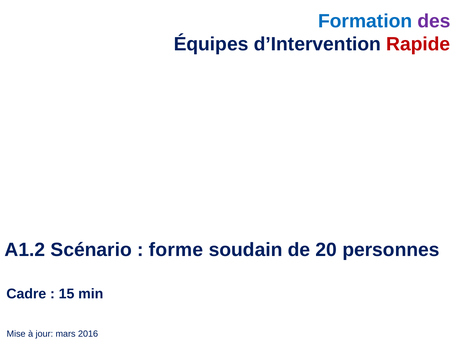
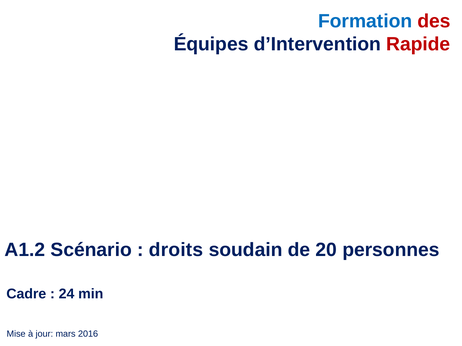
des colour: purple -> red (434, 21)
forme: forme -> droits (176, 250)
15: 15 -> 24 (67, 294)
